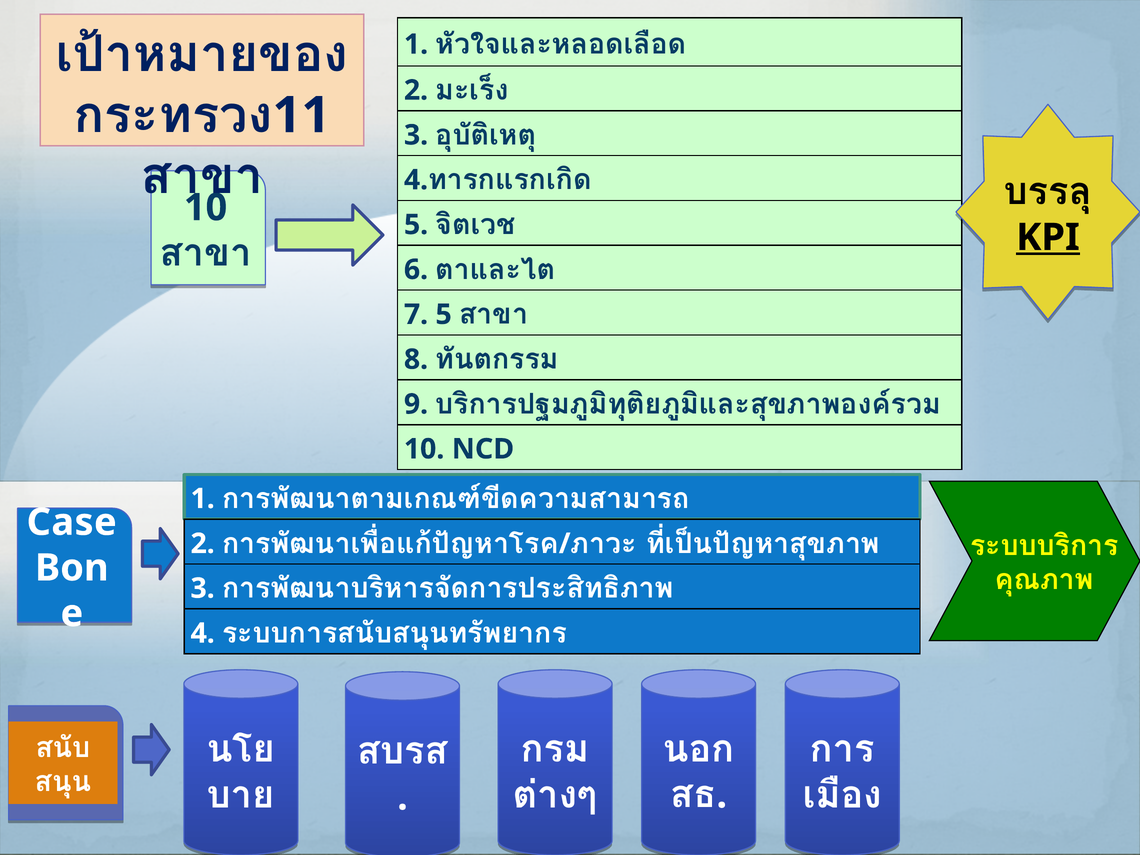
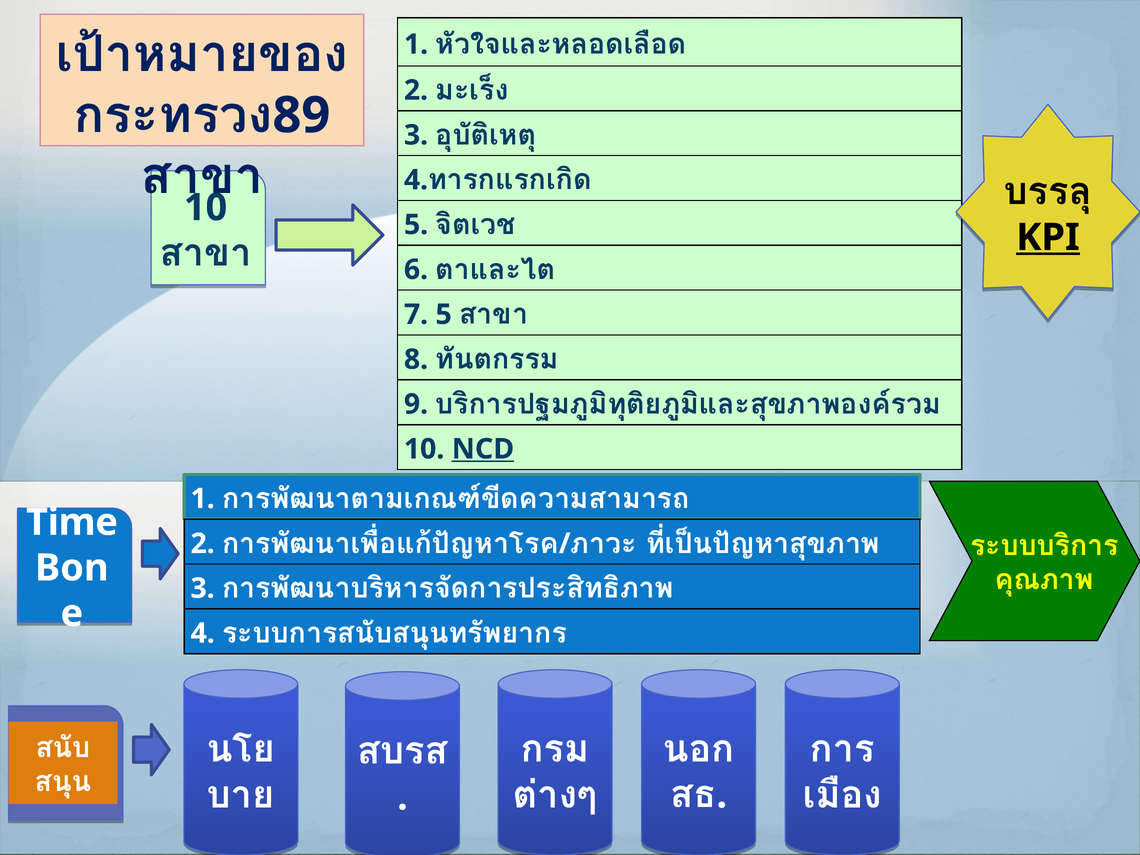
11: 11 -> 89 (301, 116)
NCD underline: none -> present (483, 449)
Case: Case -> Time (72, 522)
